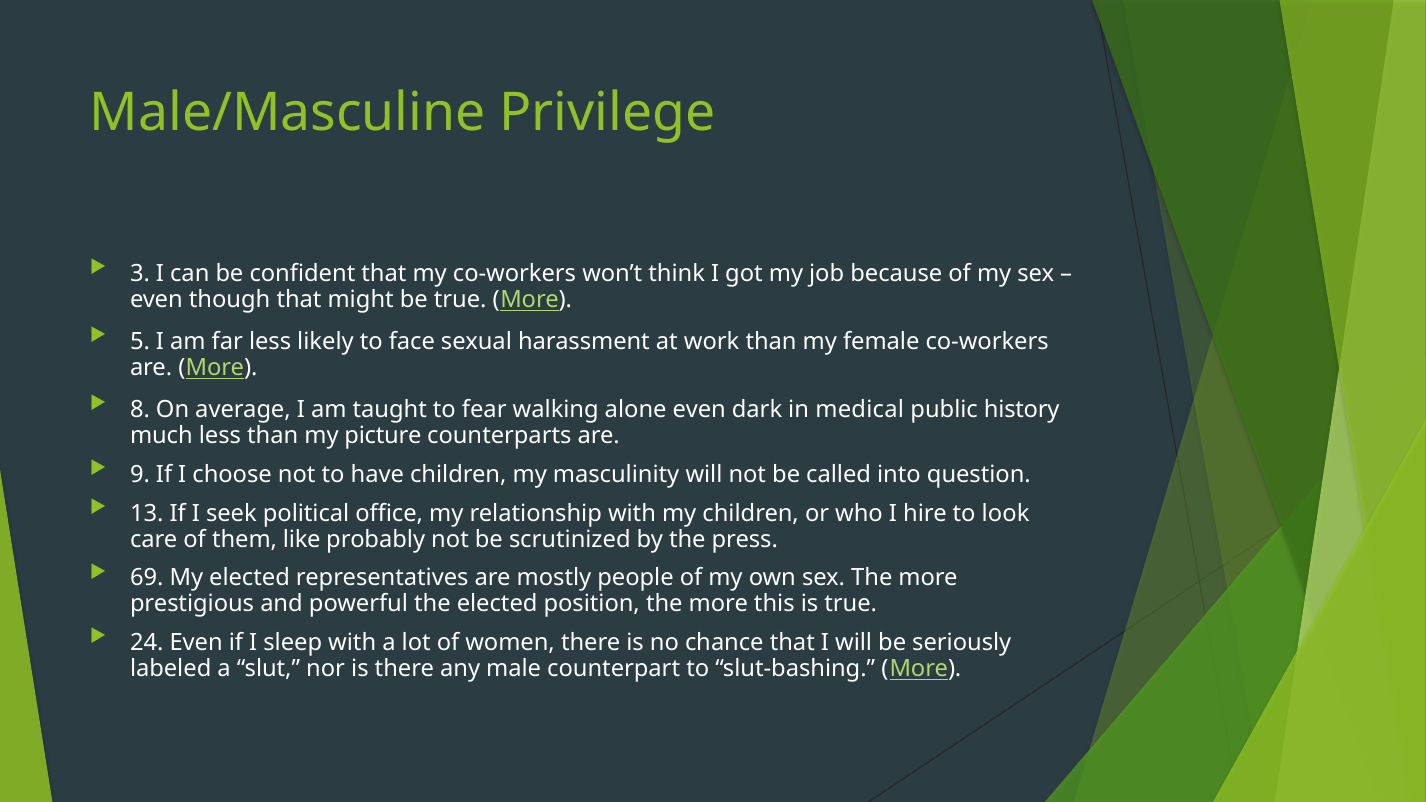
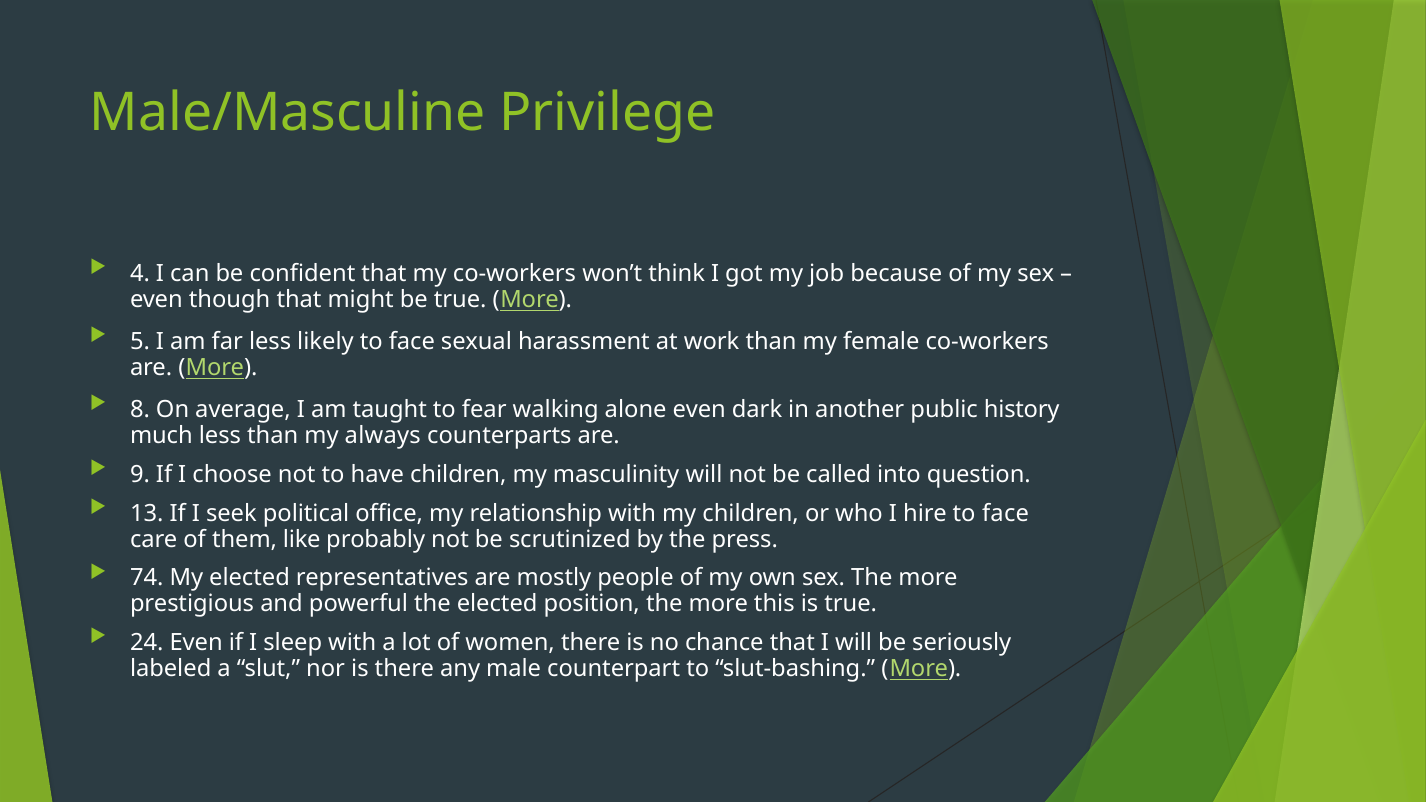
3: 3 -> 4 (140, 274)
medical: medical -> another (860, 410)
picture: picture -> always (383, 436)
hire to look: look -> face (1006, 514)
69: 69 -> 74 (147, 578)
